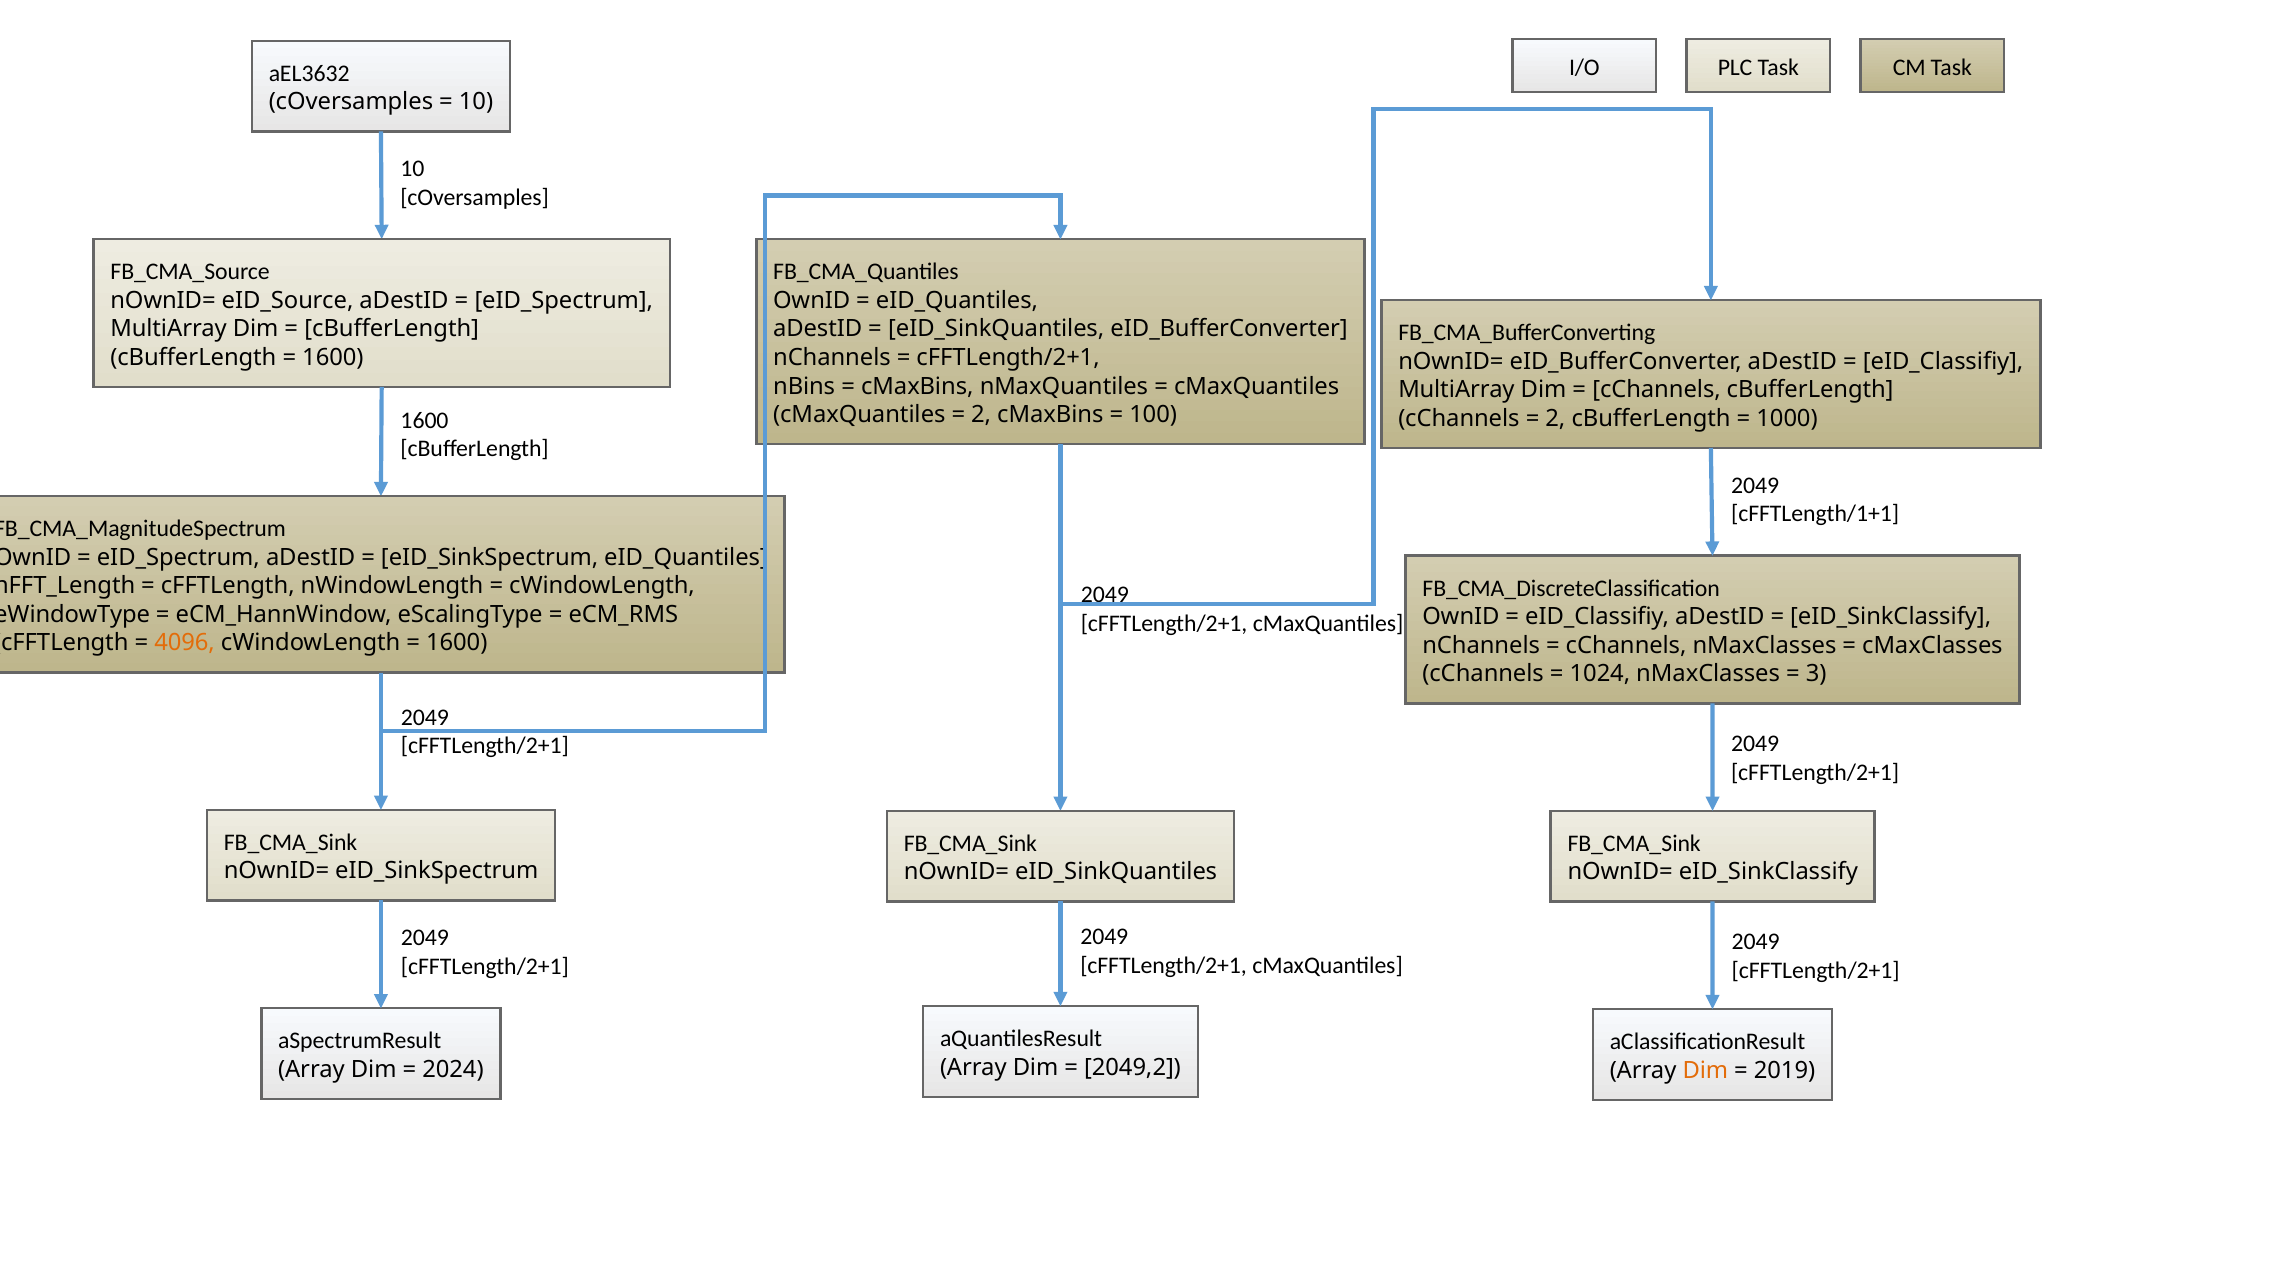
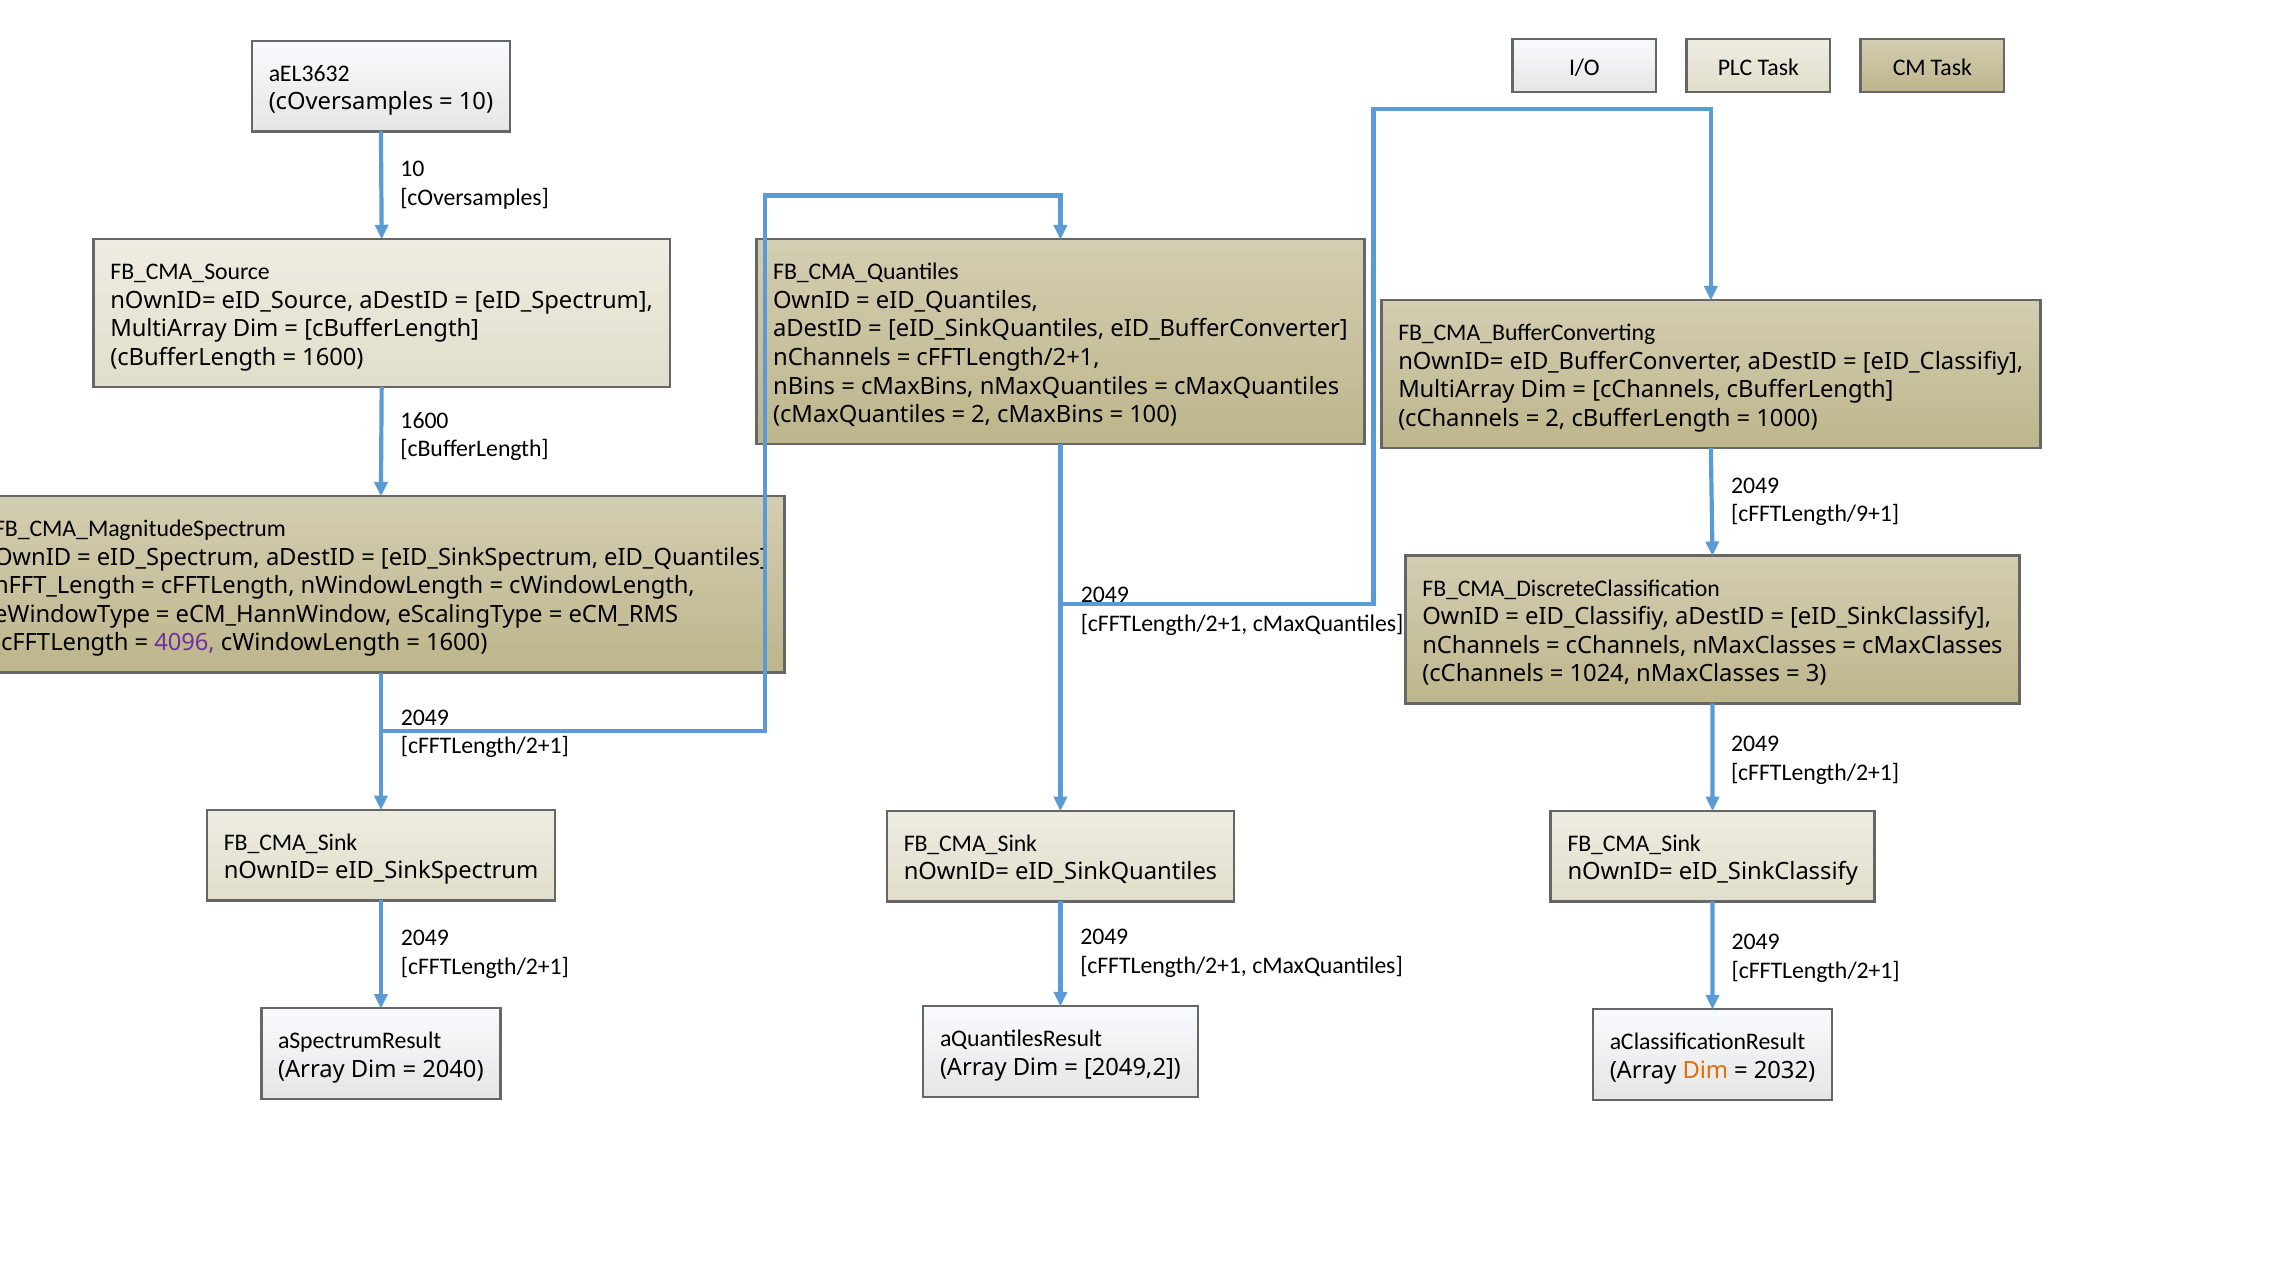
cFFTLength/1+1: cFFTLength/1+1 -> cFFTLength/9+1 (1815, 514)
4096 colour: orange -> purple (185, 643)
2024: 2024 -> 2040 (453, 1070)
2019: 2019 -> 2032 (1785, 1071)
